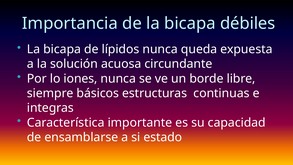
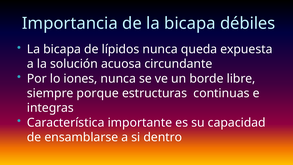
básicos: básicos -> porque (98, 93)
estado: estado -> dentro (163, 137)
